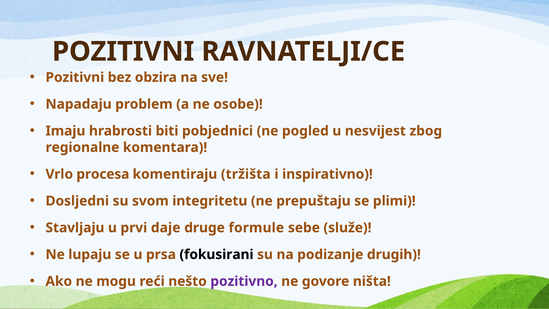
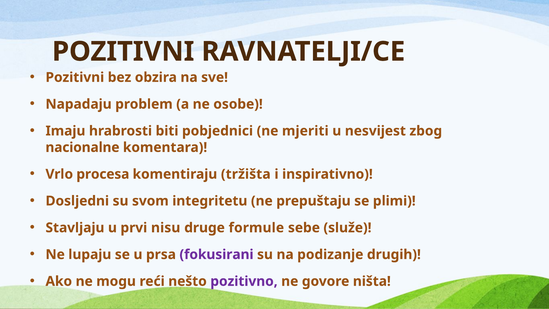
pogled: pogled -> mjeriti (305, 131)
regionalne: regionalne -> nacionalne (82, 147)
daje: daje -> nisu (166, 228)
fokusirani colour: black -> purple (217, 254)
